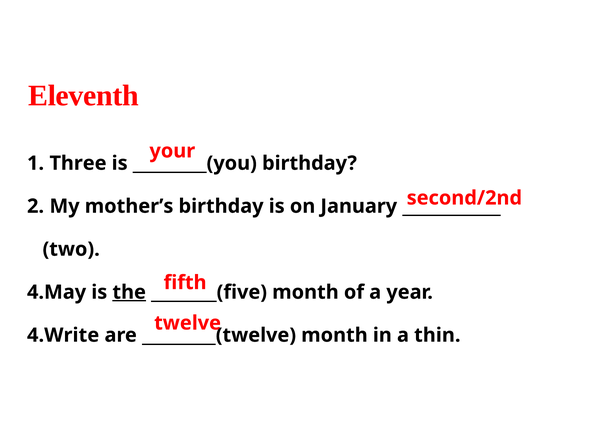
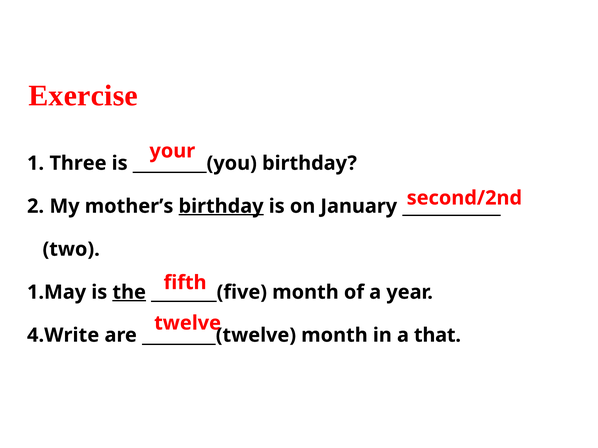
Eleventh: Eleventh -> Exercise (83, 96)
birthday underline: none -> present (221, 206)
4.May: 4.May -> 1.May (57, 292)
thin: thin -> that (437, 336)
